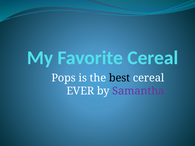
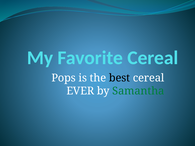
Samantha colour: purple -> green (138, 91)
